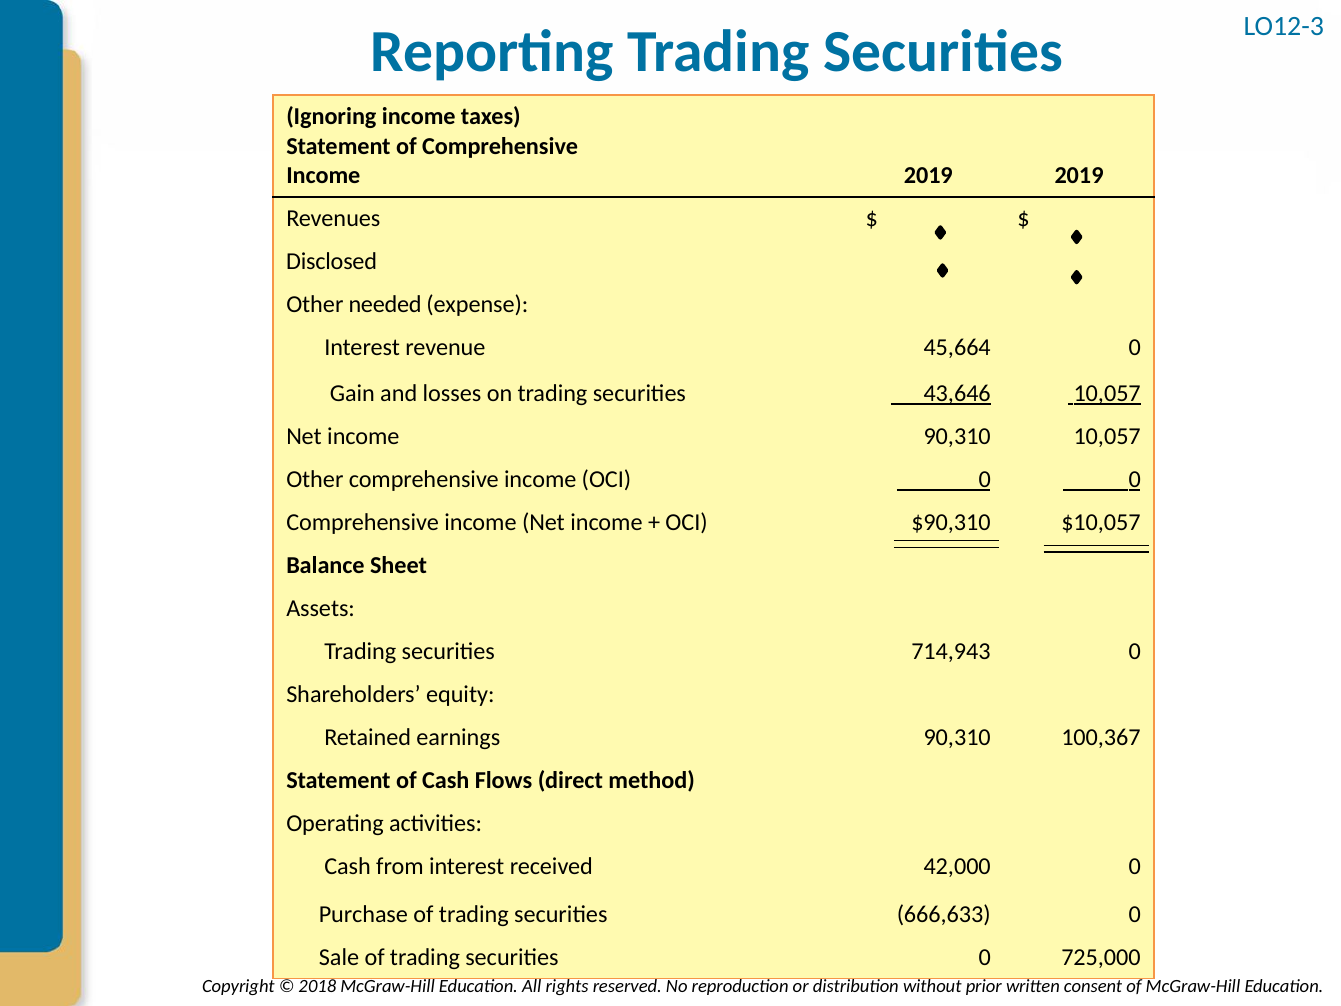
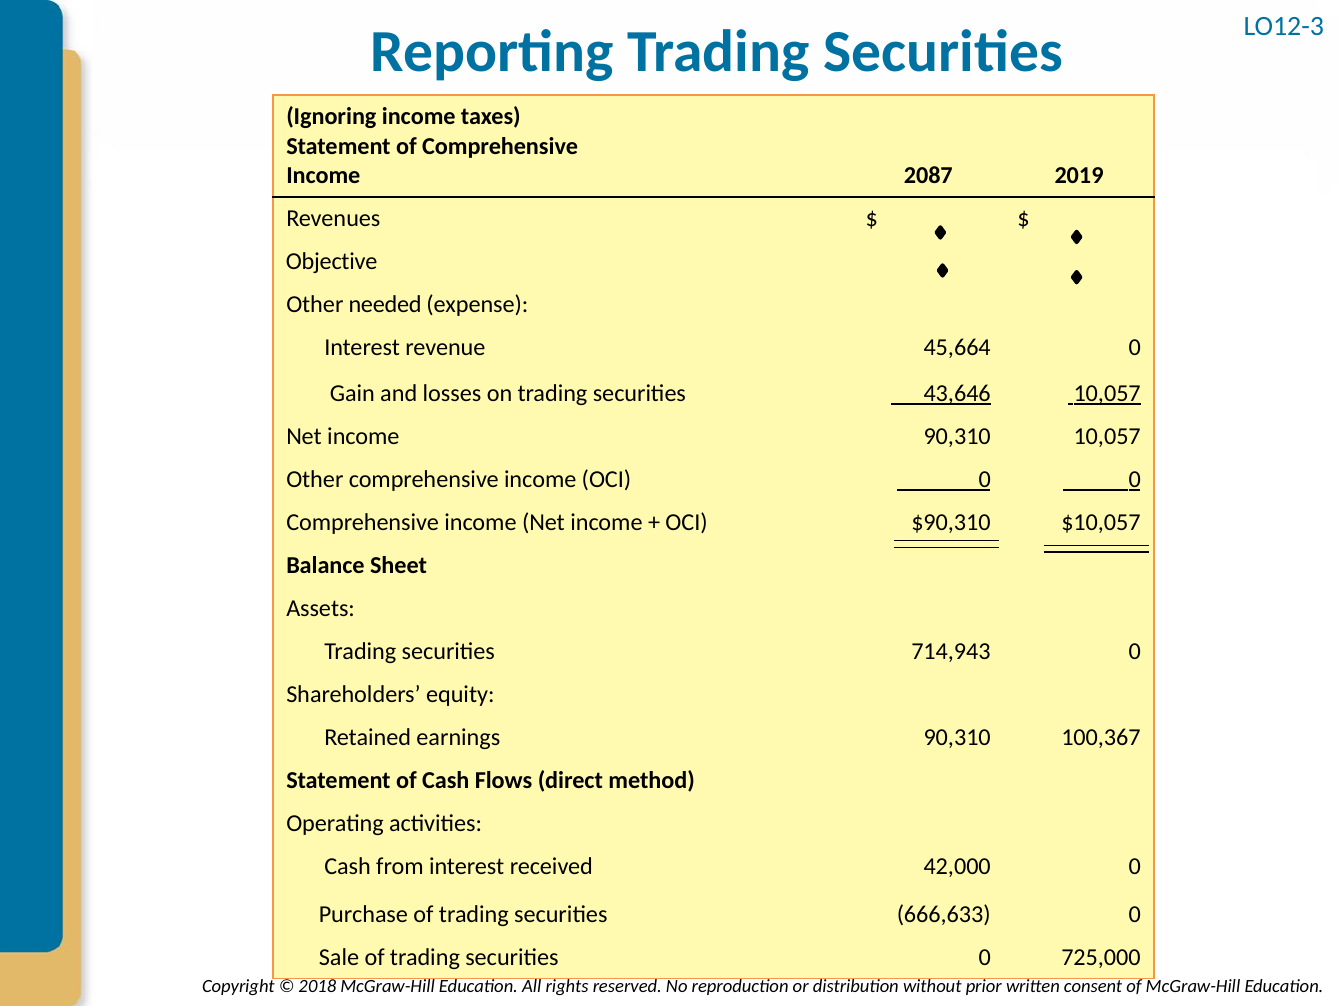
Income 2019: 2019 -> 2087 (928, 176)
Disclosed: Disclosed -> Objective (332, 262)
